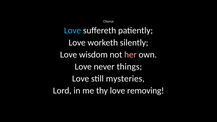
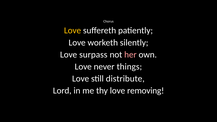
Love colour: light blue -> yellow (73, 31)
wisdom: wisdom -> surpass (93, 55)
mysteries: mysteries -> distribute (125, 79)
